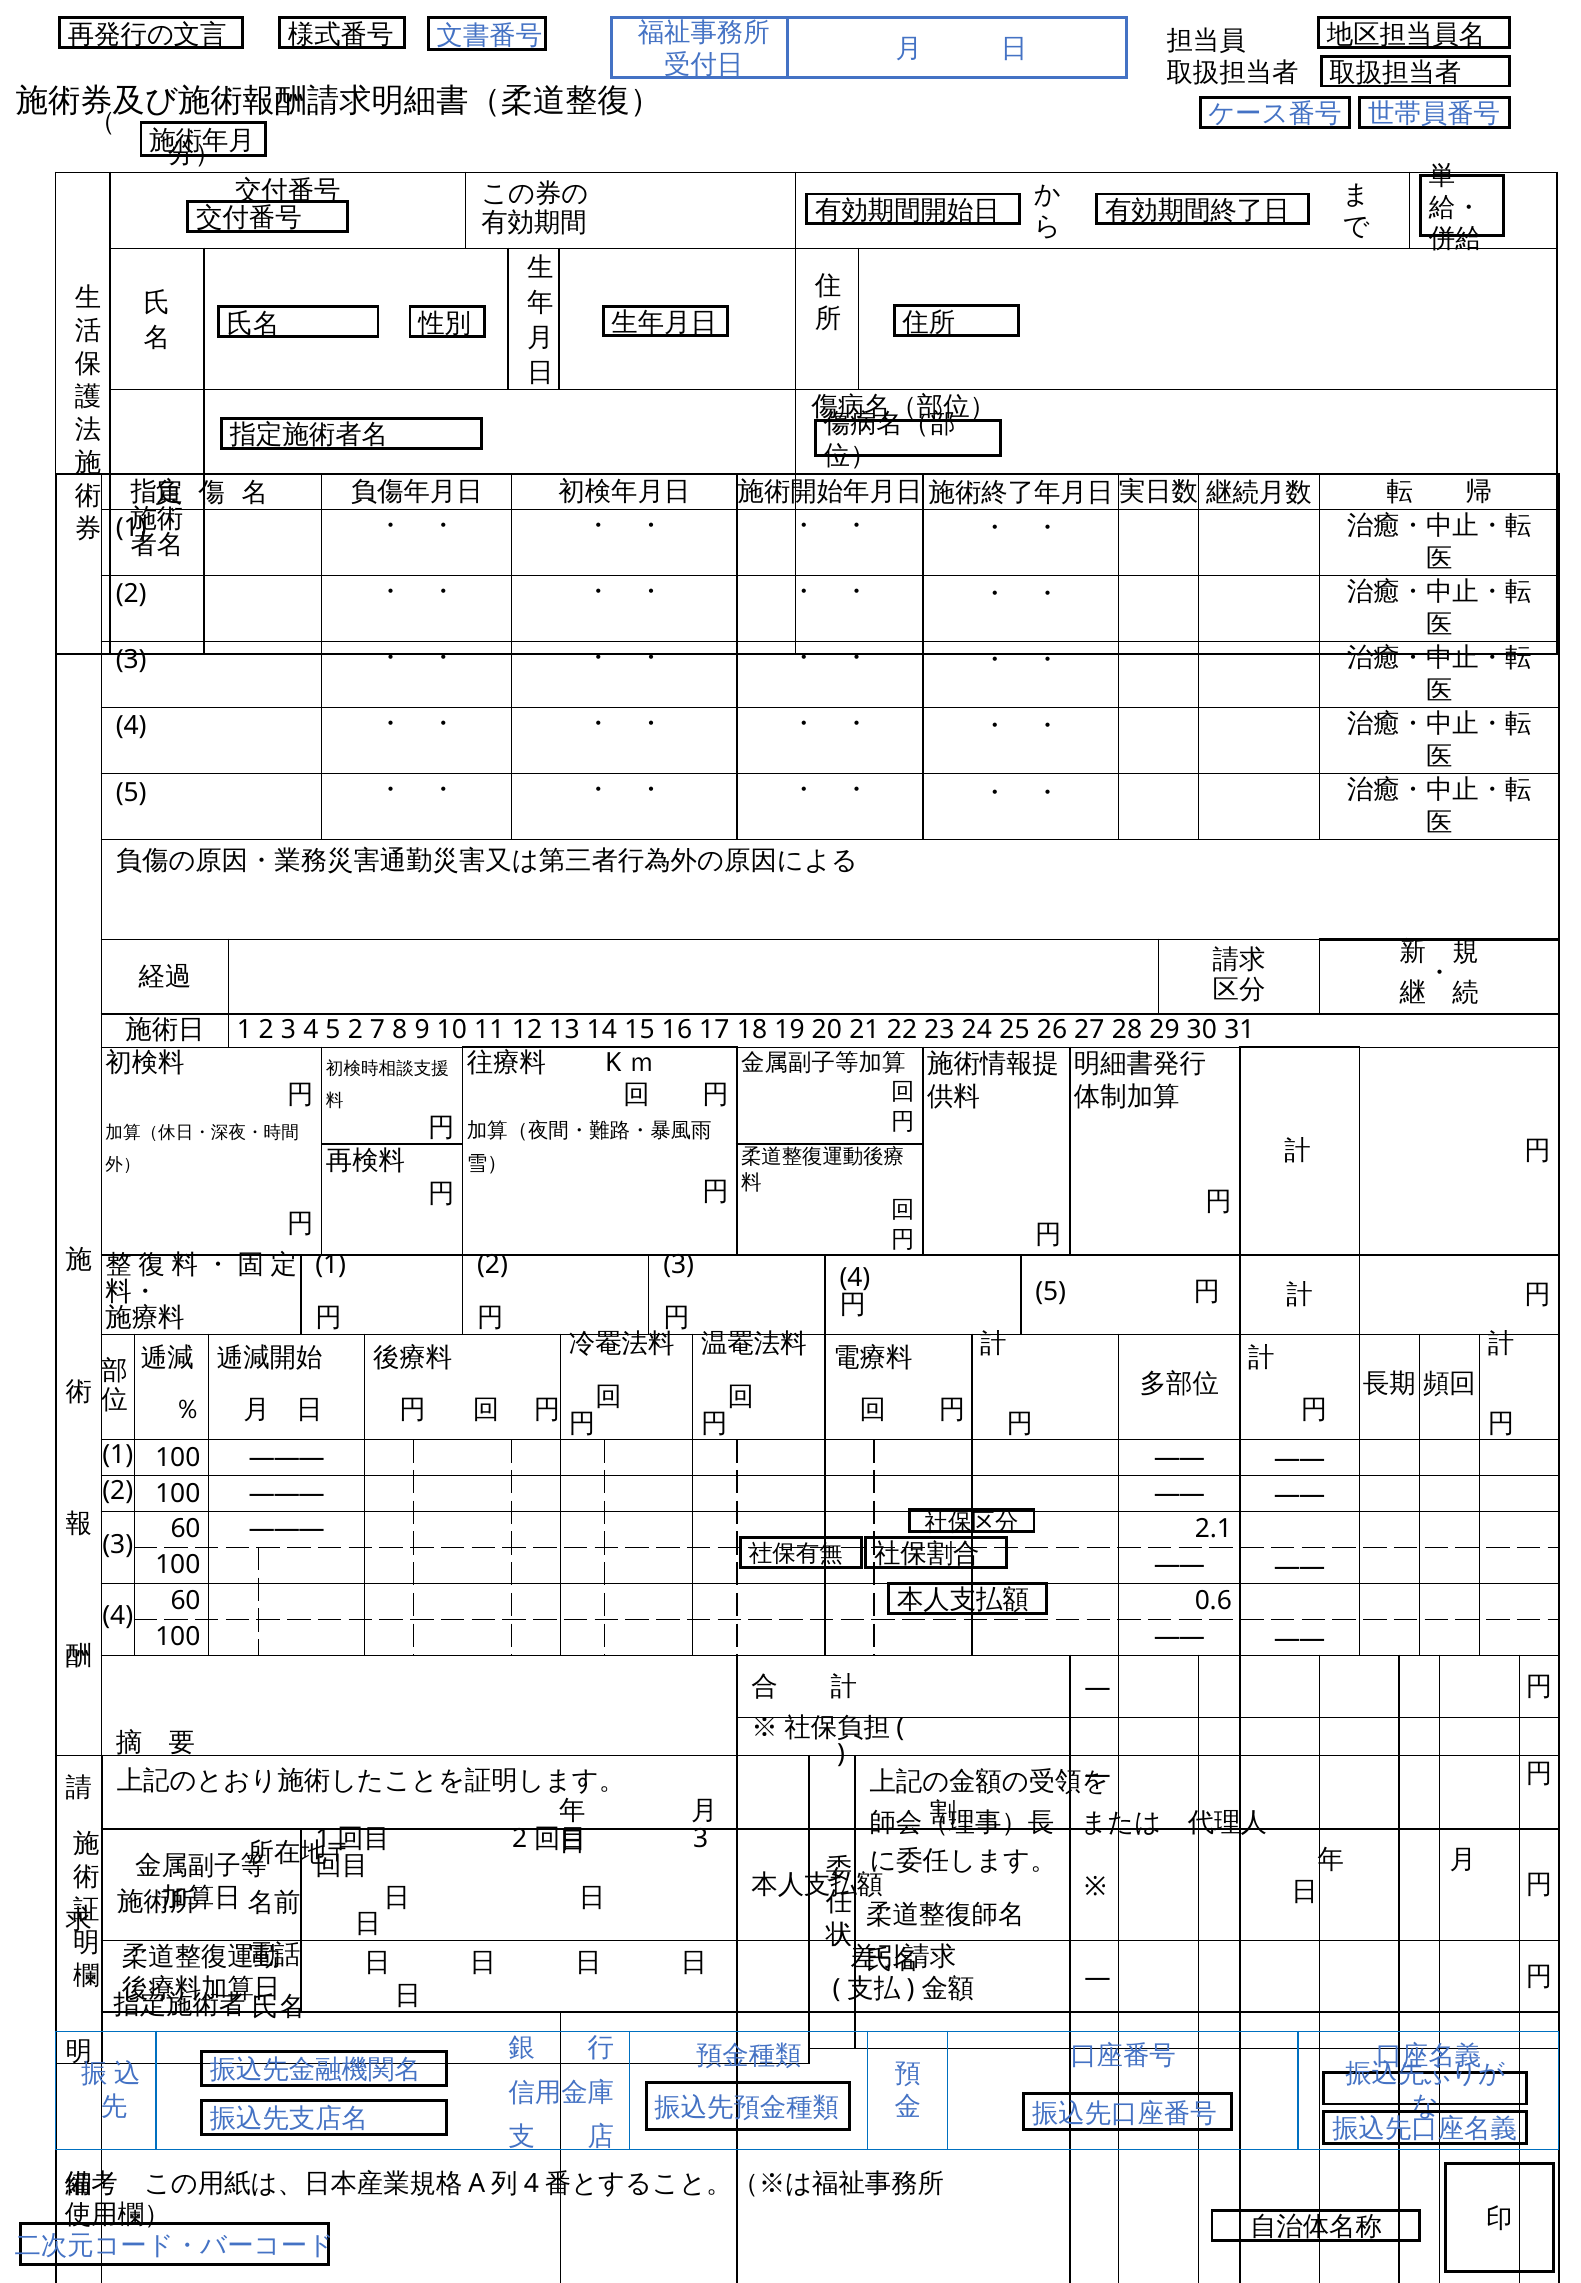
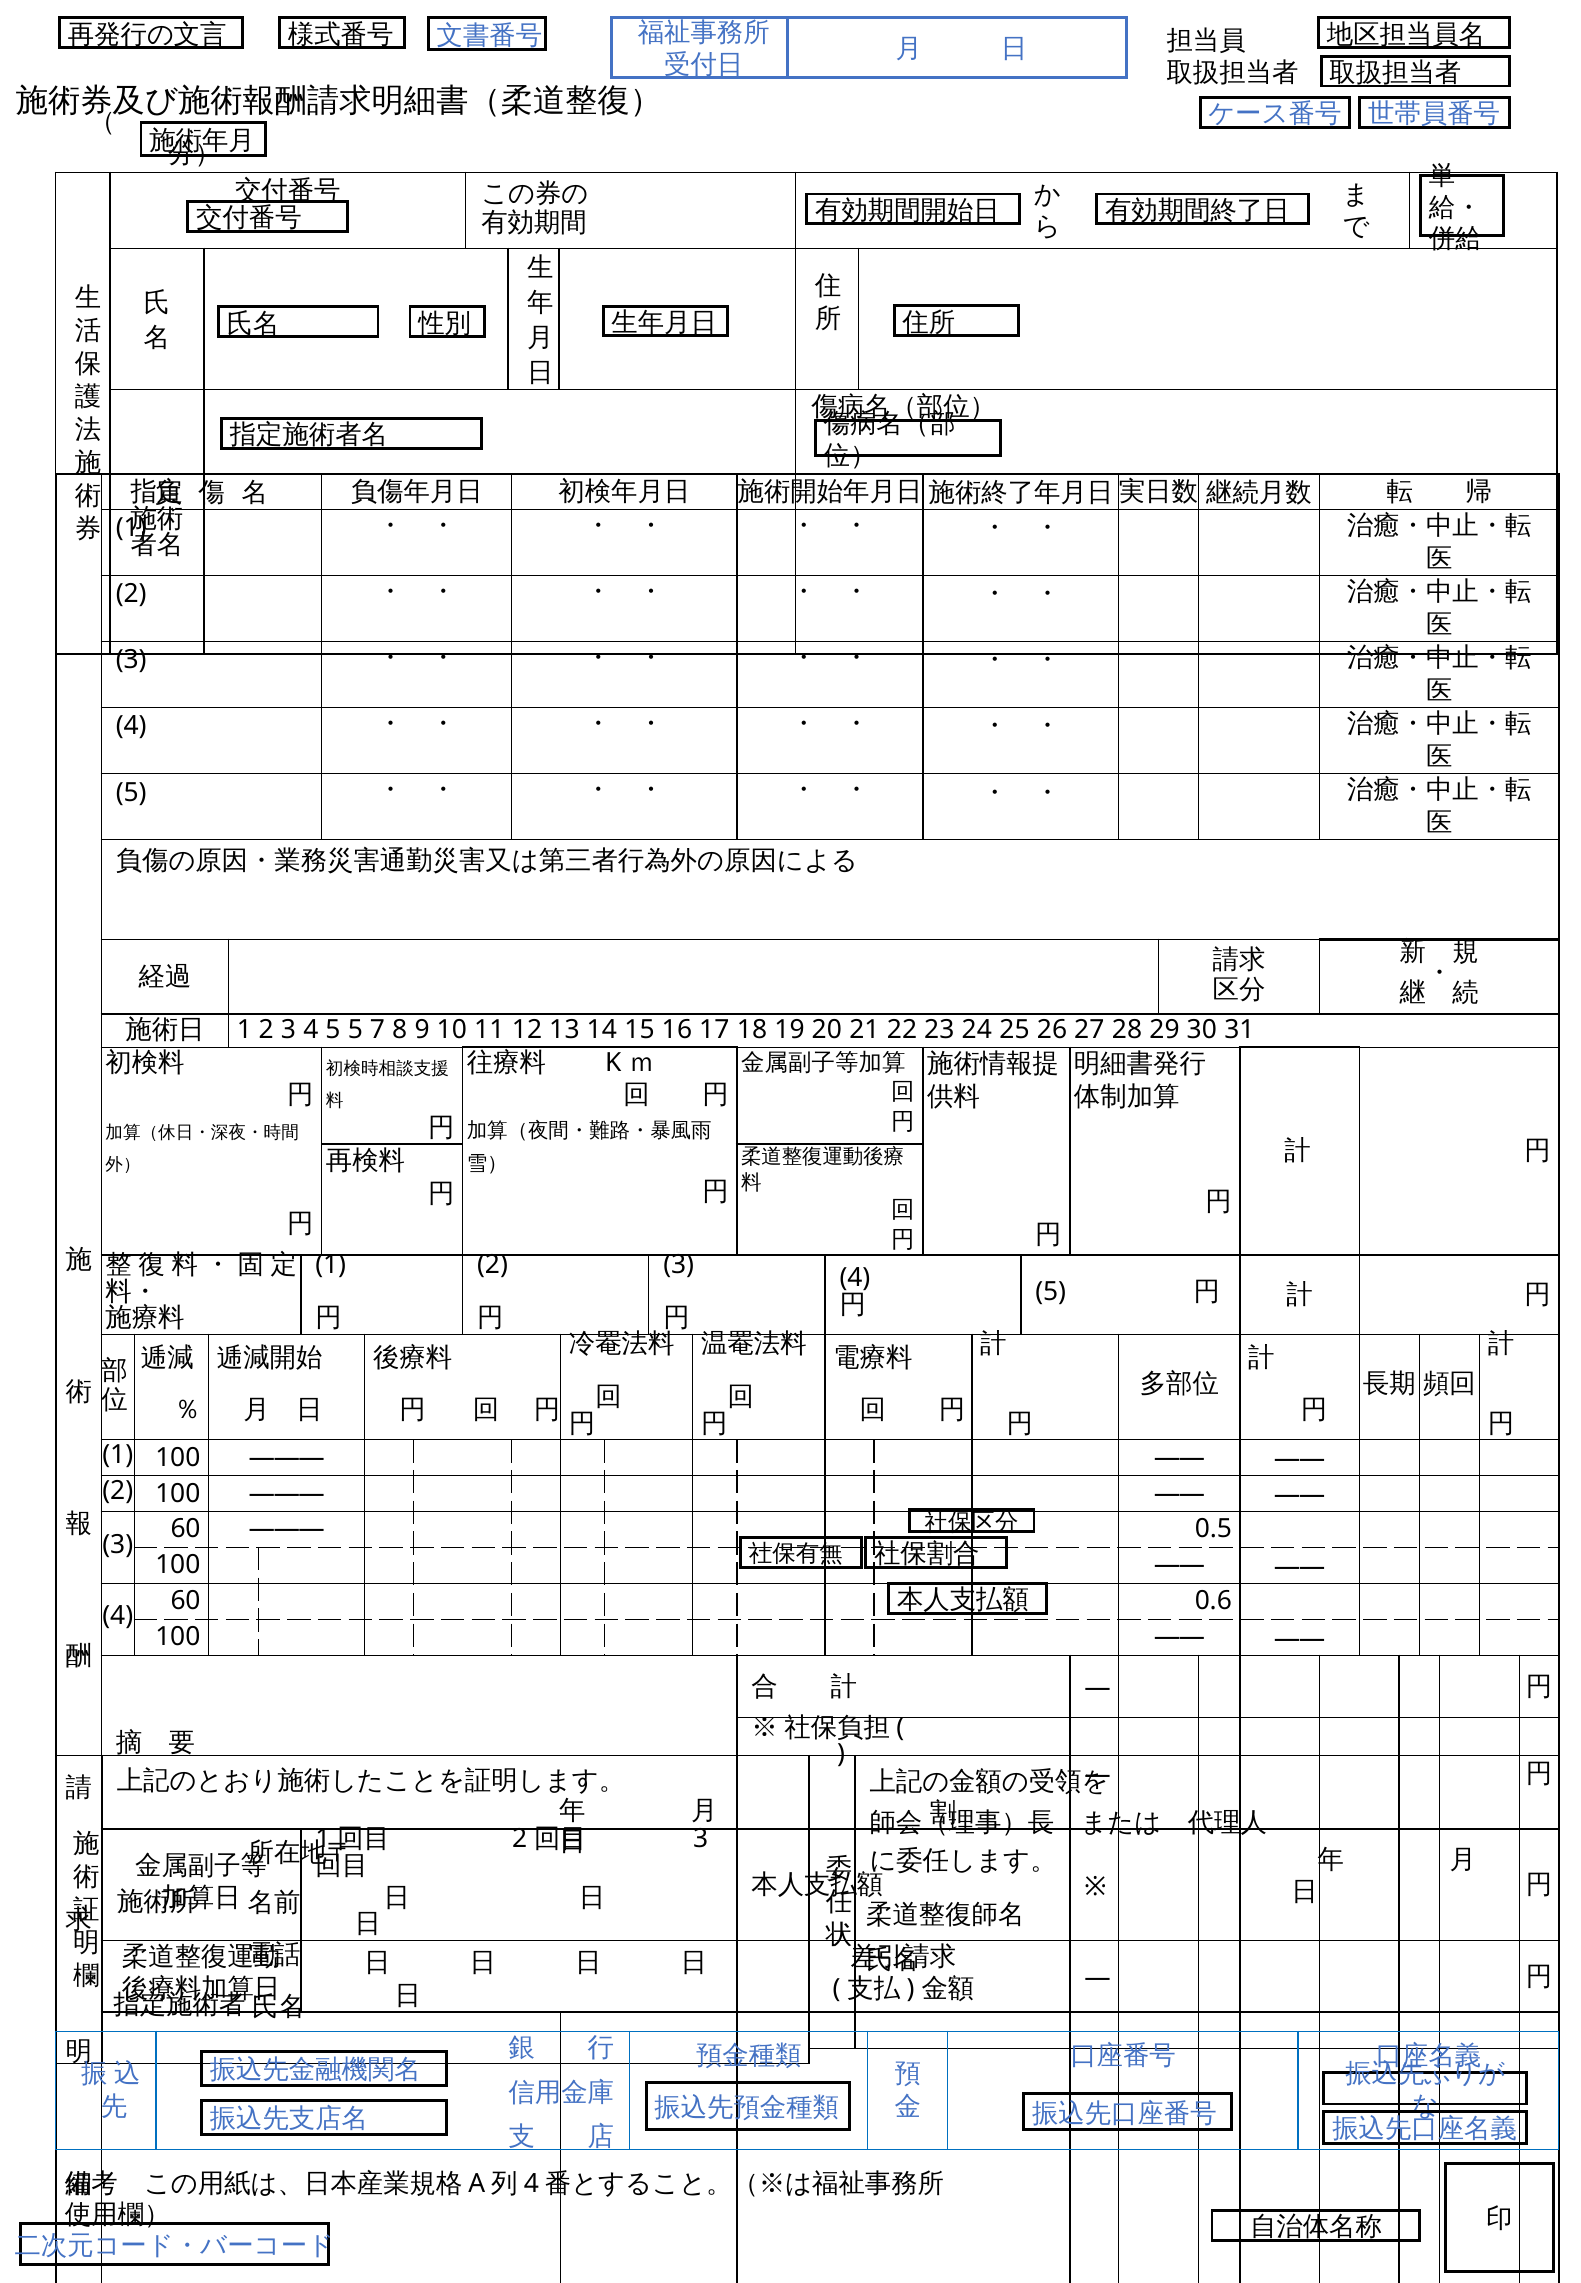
5 2: 2 -> 5 (355, 1031)
2.1: 2.1 -> 0.5 (1213, 1530)
